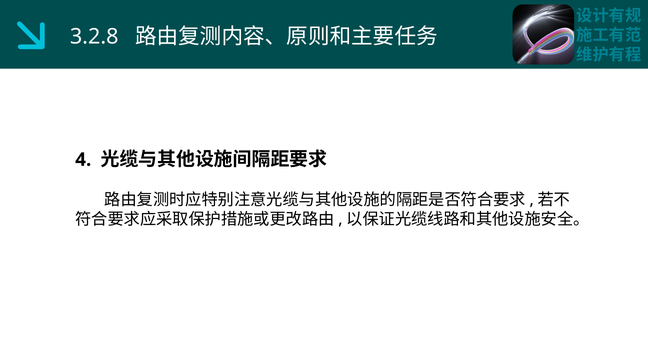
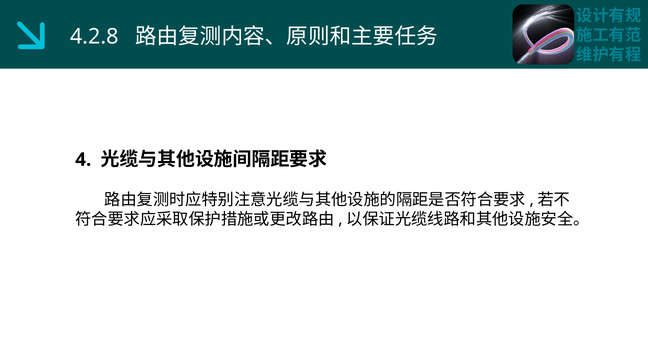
3.2.8: 3.2.8 -> 4.2.8 (94, 37)
